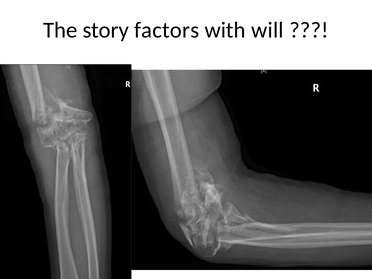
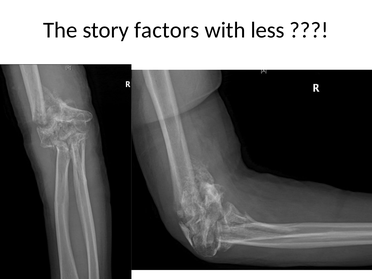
will: will -> less (268, 30)
